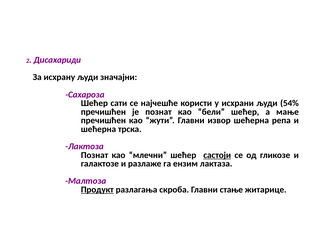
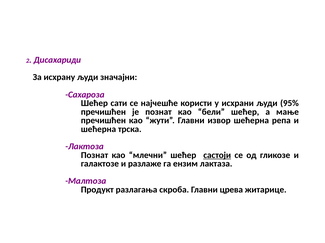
54%: 54% -> 95% (289, 104)
Продукт underline: present -> none (97, 190)
стање: стање -> црева (231, 190)
